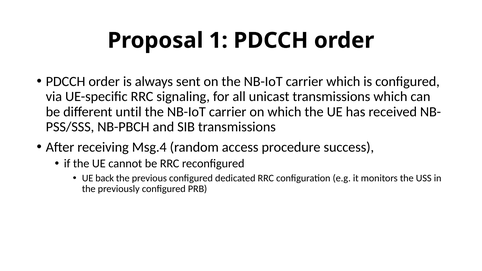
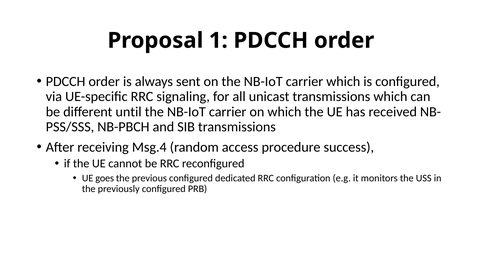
back: back -> goes (105, 178)
